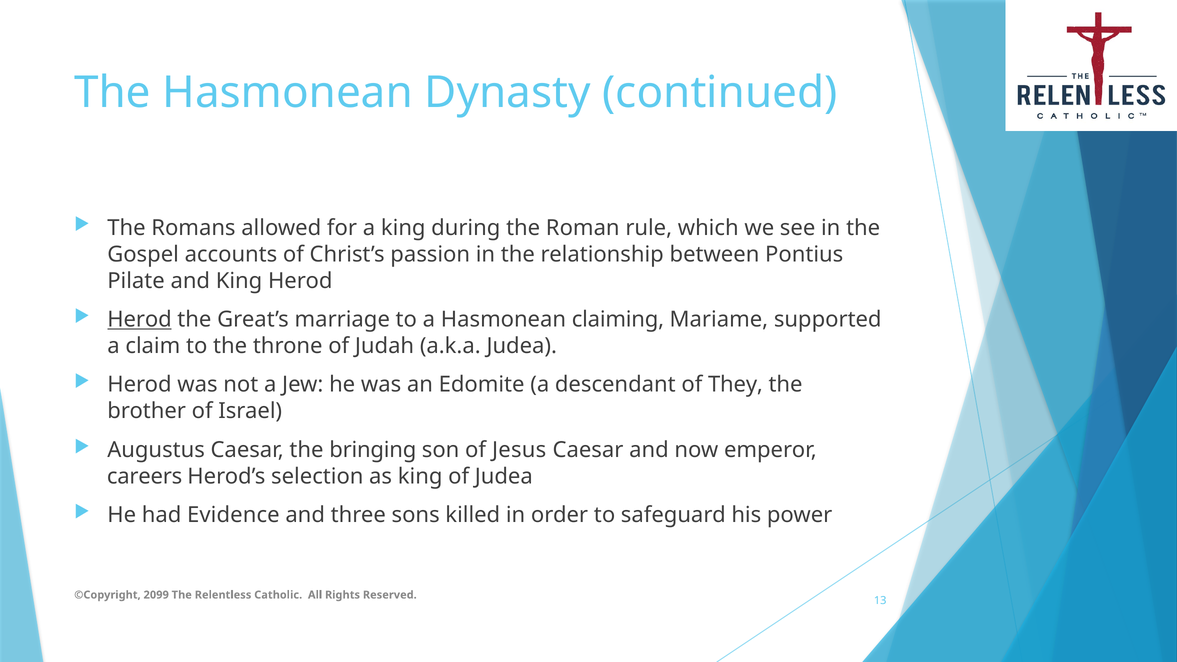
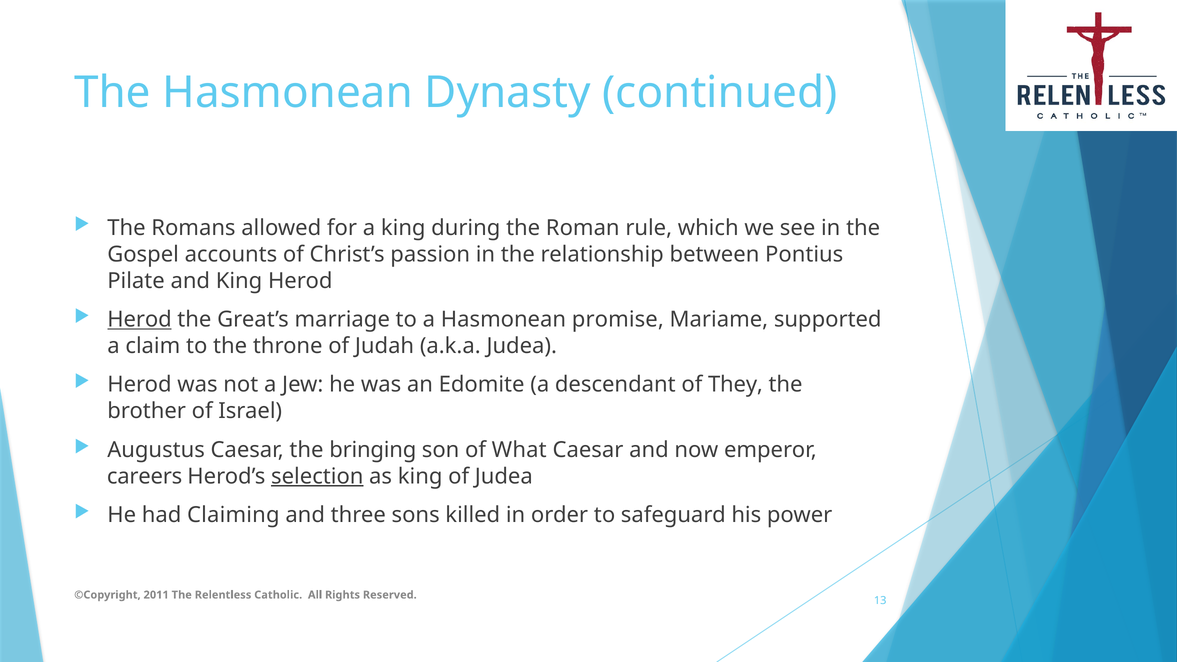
claiming: claiming -> promise (618, 320)
Jesus: Jesus -> What (519, 450)
selection underline: none -> present (317, 476)
Evidence: Evidence -> Claiming (233, 515)
2099: 2099 -> 2011 (156, 595)
